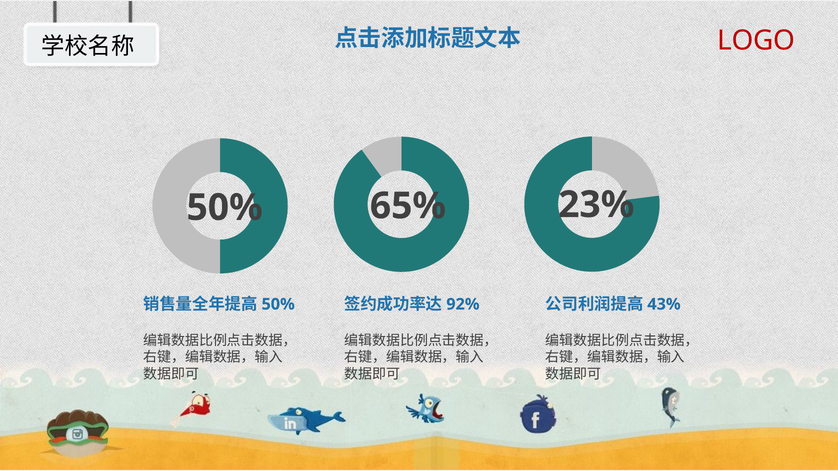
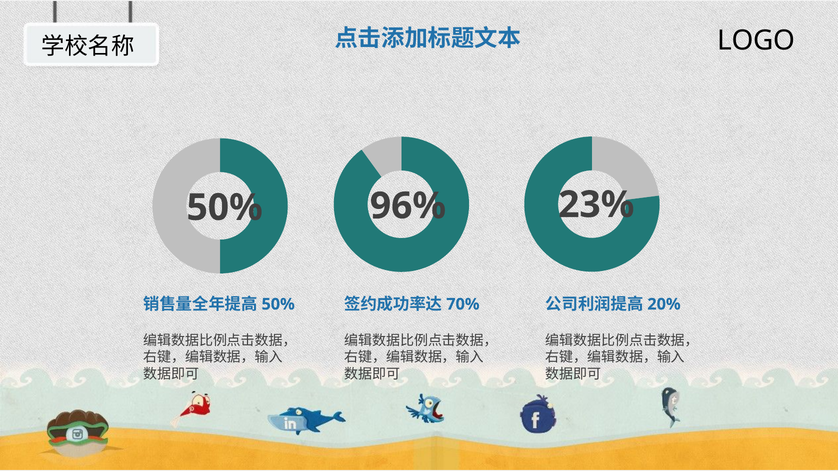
LOGO colour: red -> black (756, 41)
65%: 65% -> 96% (408, 206)
92%: 92% -> 70% (463, 304)
43%: 43% -> 20% (664, 304)
